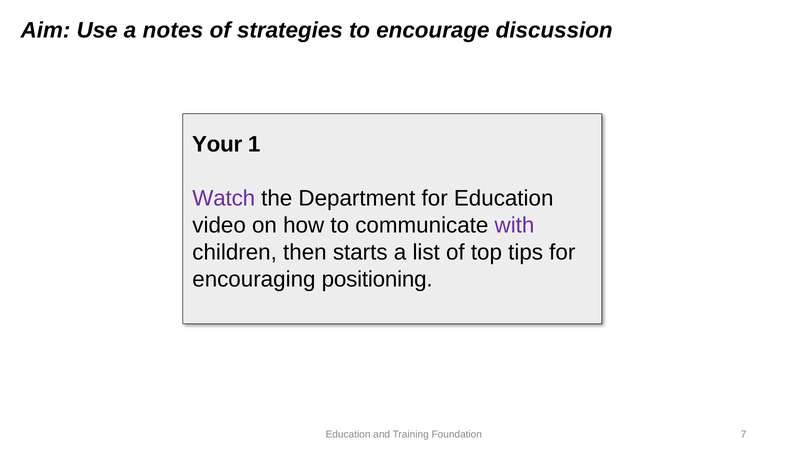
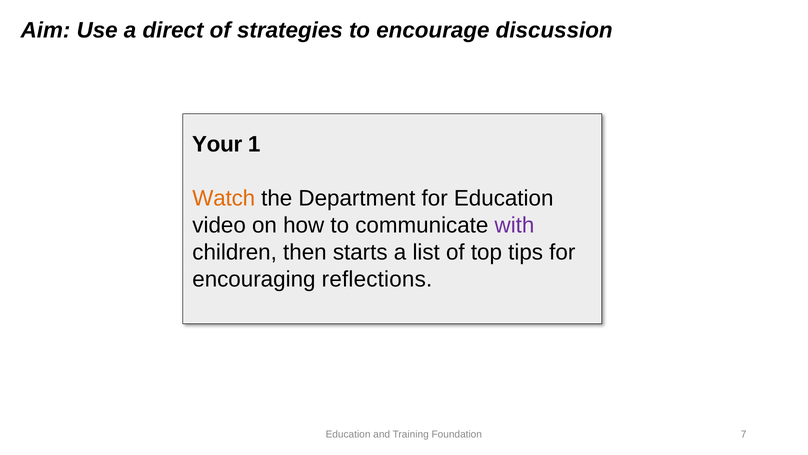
notes: notes -> direct (173, 30)
Watch colour: purple -> orange (224, 198)
positioning: positioning -> reflections (377, 279)
